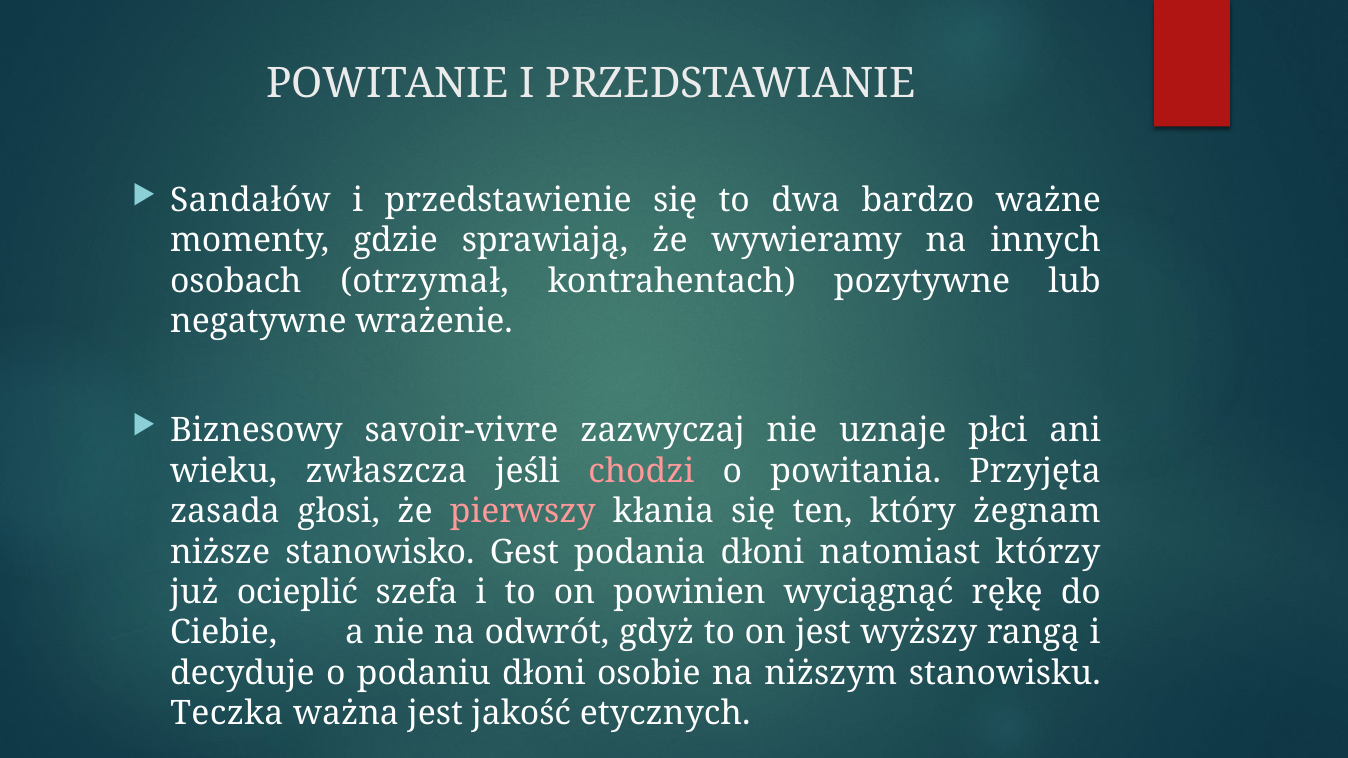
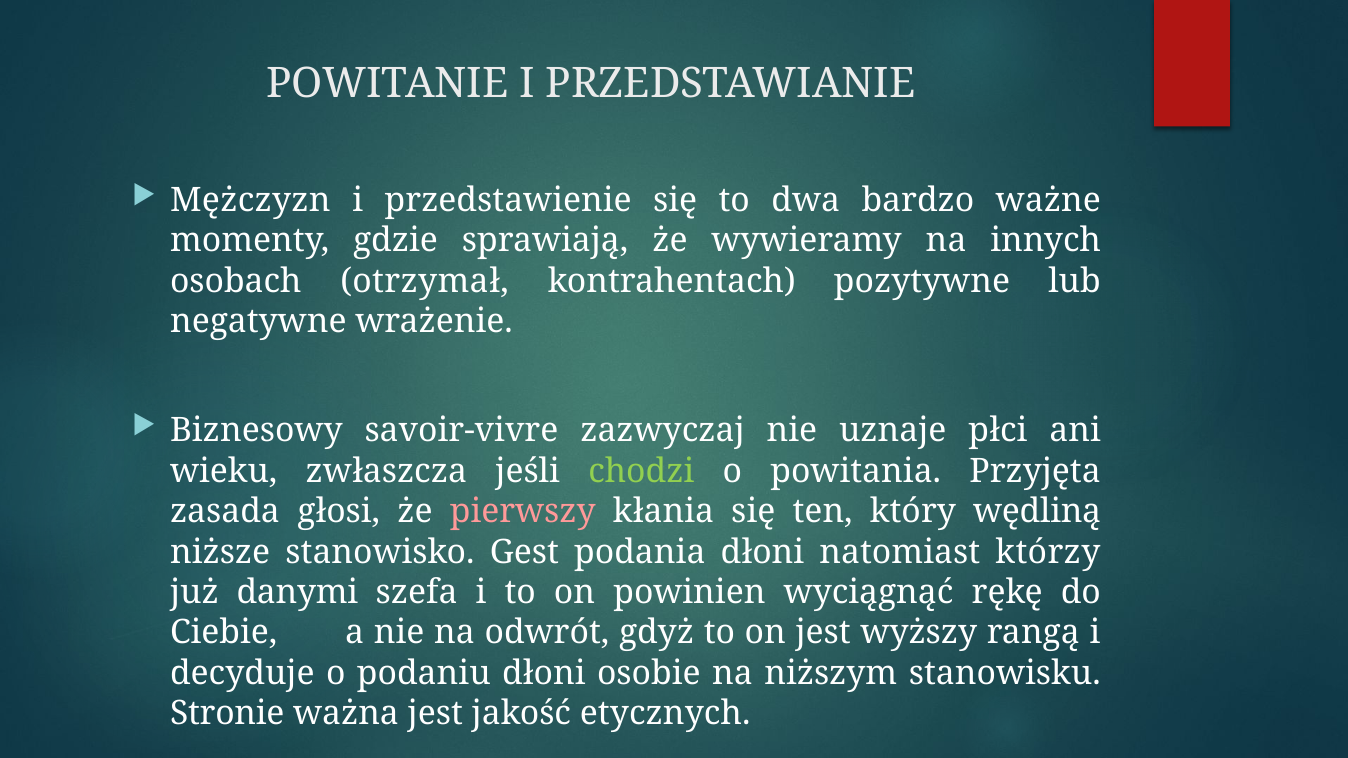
Sandałów: Sandałów -> Mężczyzn (250, 200)
chodzi colour: pink -> light green (641, 471)
żegnam: żegnam -> wędliną (1037, 512)
ocieplić: ocieplić -> danymi (297, 593)
Teczka: Teczka -> Stronie (227, 714)
